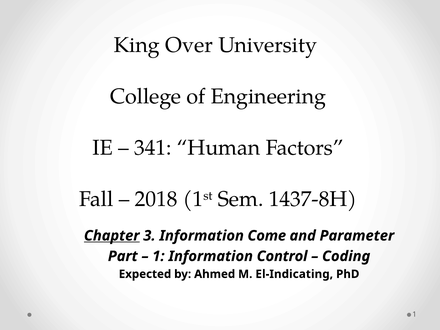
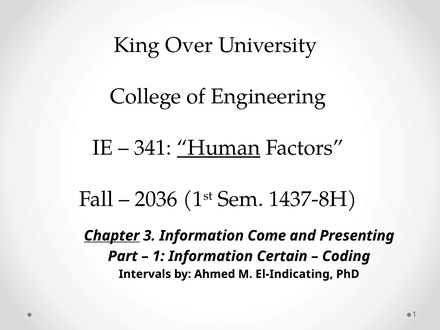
Human underline: none -> present (219, 148)
2018: 2018 -> 2036 (156, 199)
Parameter: Parameter -> Presenting (357, 236)
Control: Control -> Certain (282, 256)
Expected: Expected -> Intervals (145, 274)
